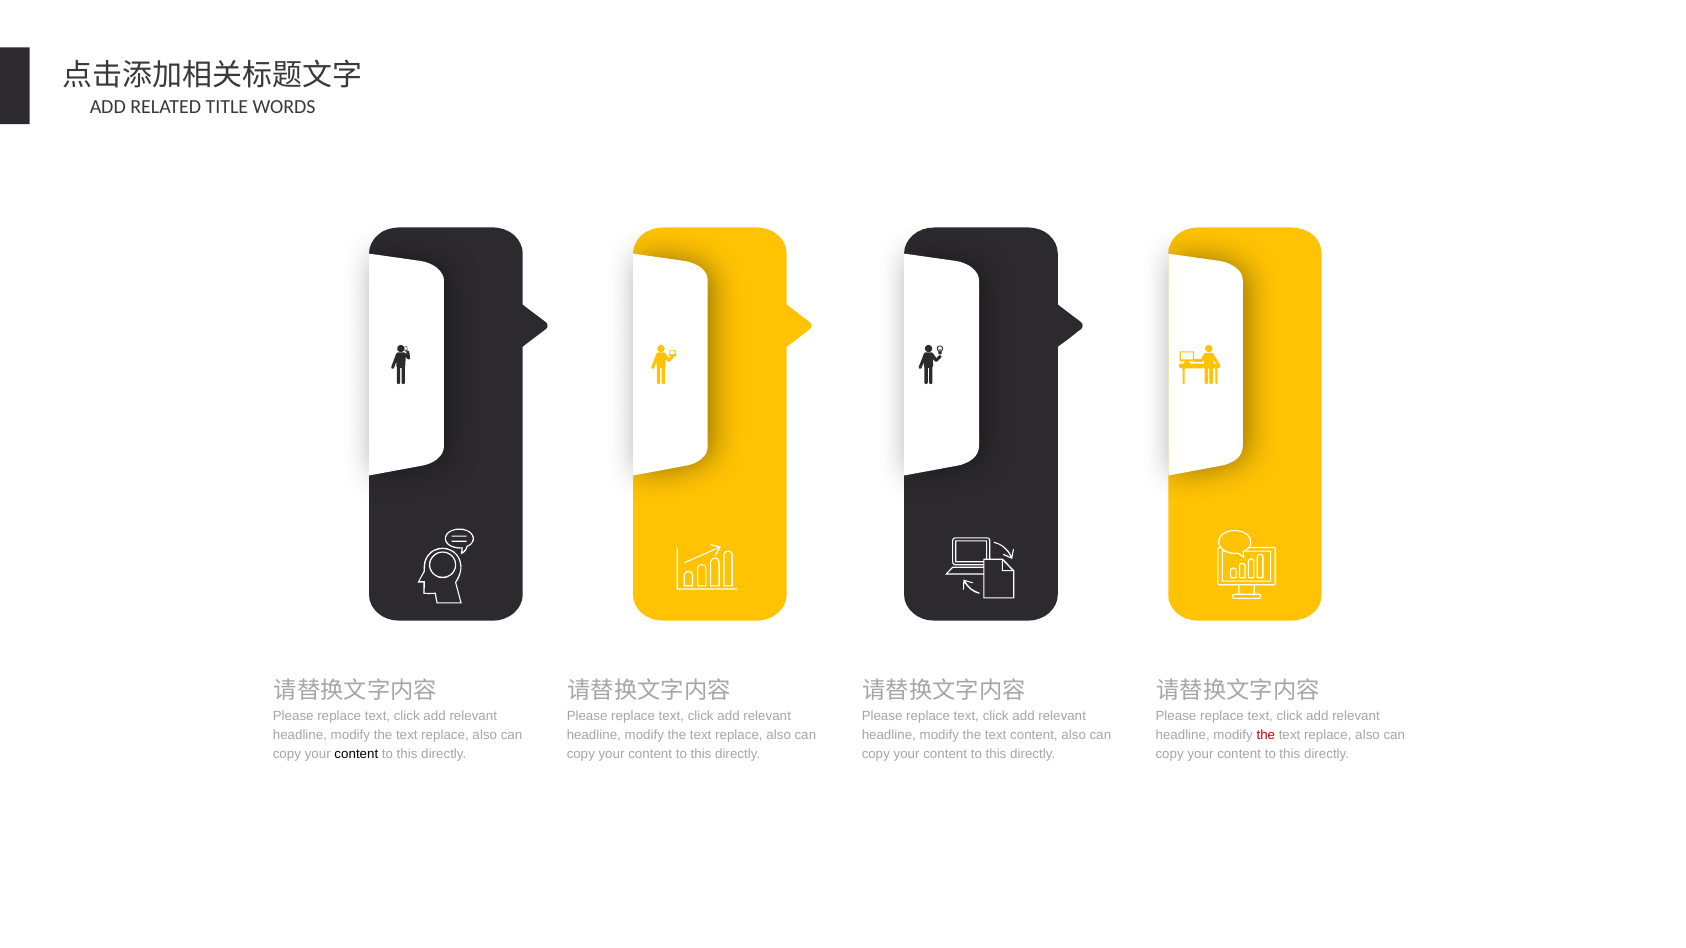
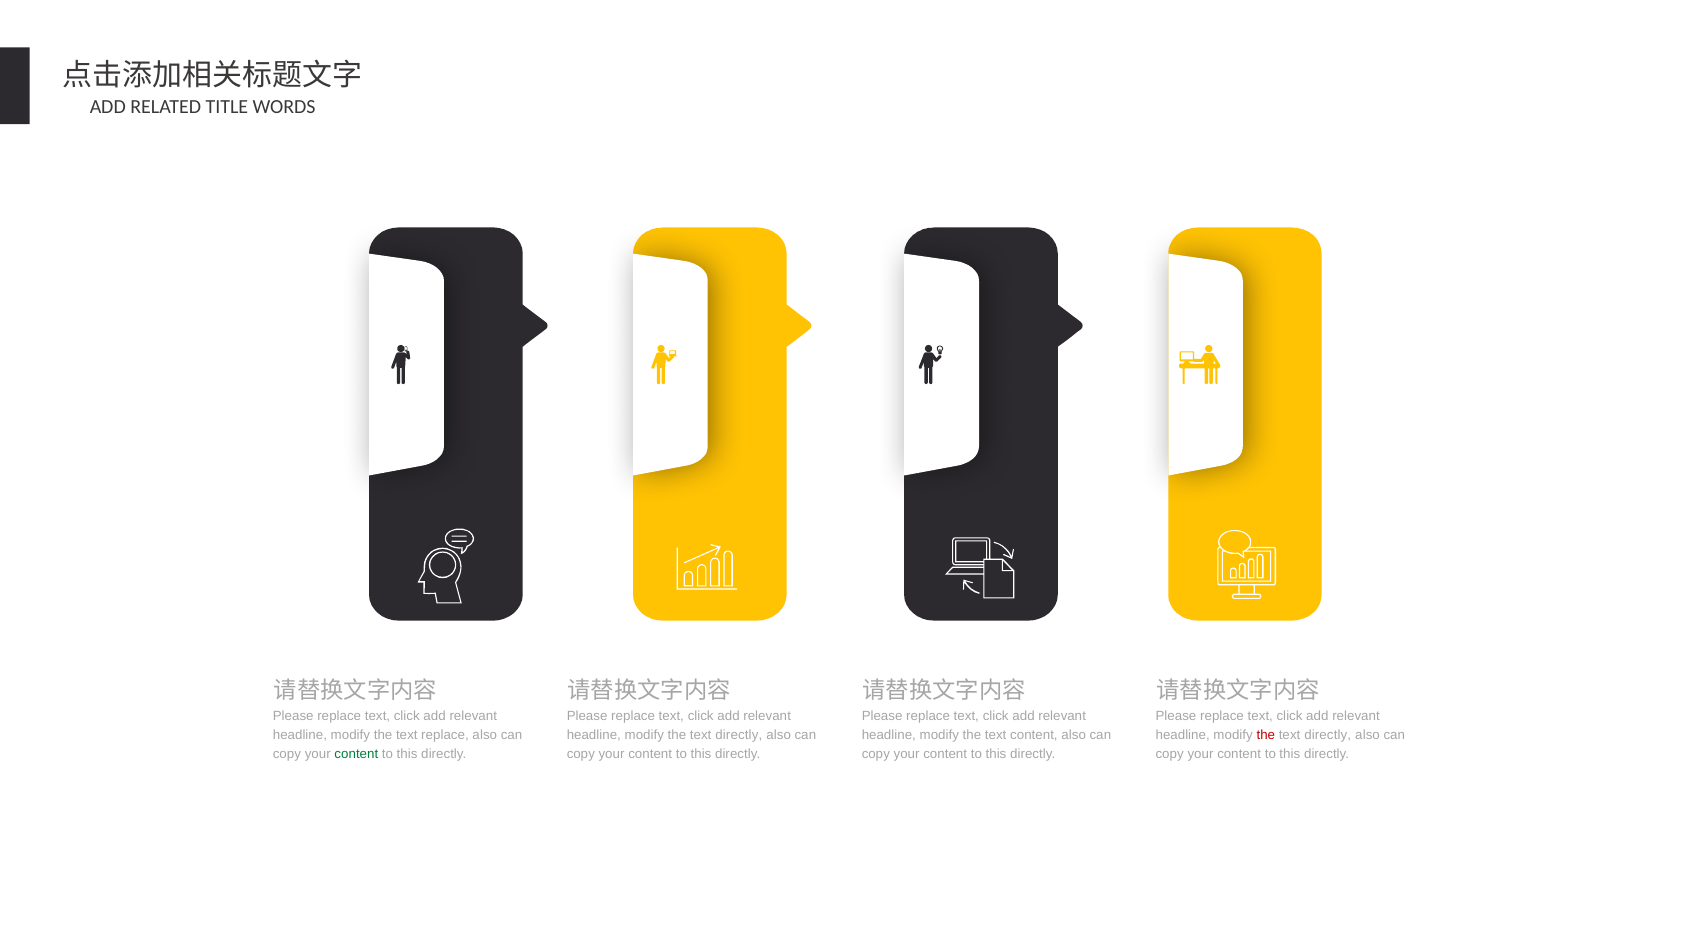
replace: replace -> directly (739, 735)
replace: replace -> directly (1328, 735)
content colour: black -> green (356, 754)
